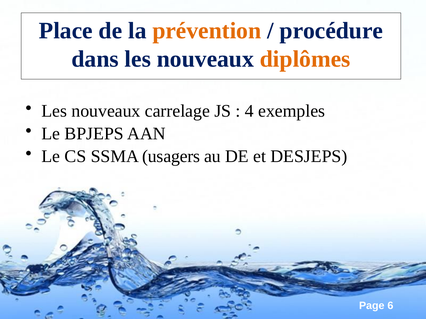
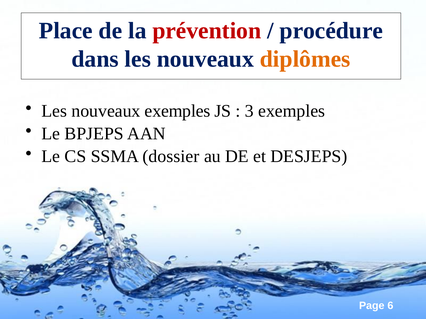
prévention colour: orange -> red (207, 31)
nouveaux carrelage: carrelage -> exemples (178, 111)
4: 4 -> 3 (249, 111)
usagers: usagers -> dossier (171, 156)
